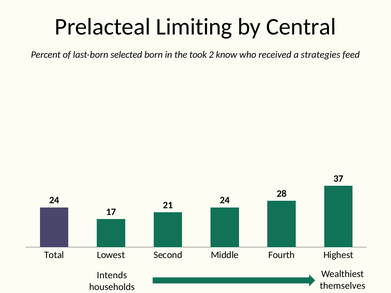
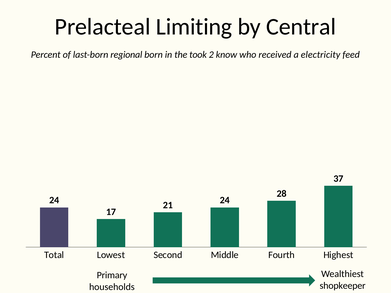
selected: selected -> regional (126, 55)
strategies: strategies -> electricity (321, 55)
Intends: Intends -> Primary (112, 275)
themselves: themselves -> shopkeeper (343, 286)
